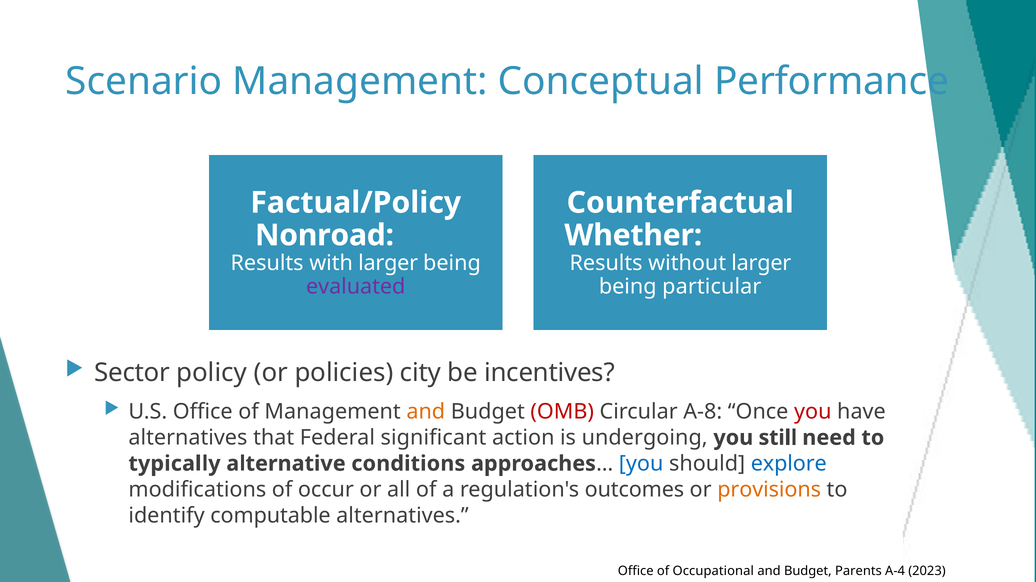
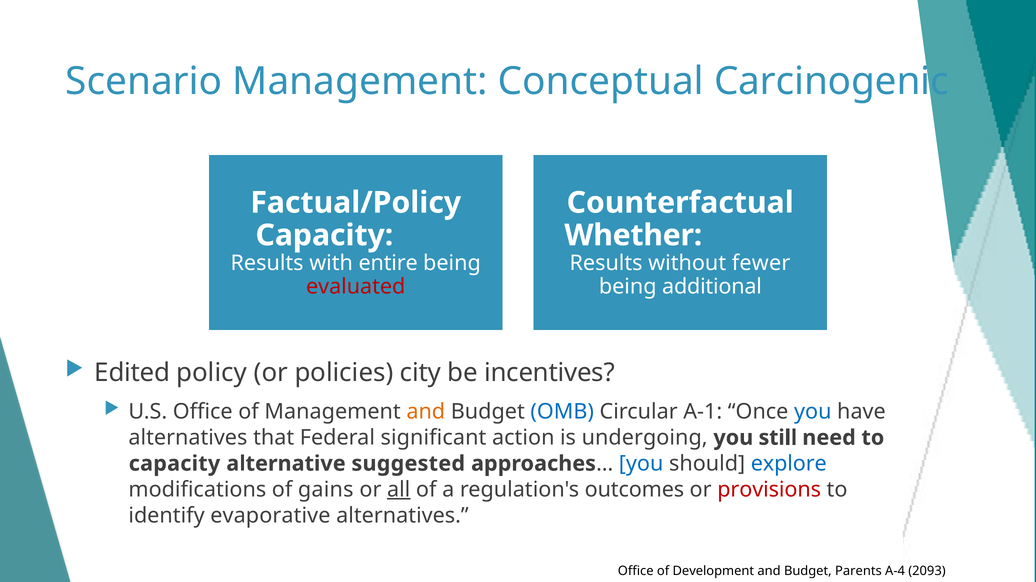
Performance: Performance -> Carcinogenic (831, 82)
Nonroad: Nonroad -> Capacity (324, 236)
larger: larger -> entire (388, 264)
larger: larger -> fewer (761, 264)
evaluated colour: purple -> red (356, 287)
particular: particular -> additional (712, 287)
Sector: Sector -> Edited (132, 373)
OMB colour: red -> blue (562, 412)
A-8: A-8 -> A-1 (703, 412)
you colour: red -> blue (813, 412)
typically: typically -> capacity (174, 464)
conditions: conditions -> suggested (408, 464)
occur: occur -> gains (326, 490)
all underline: none -> present (399, 490)
provisions colour: orange -> red (769, 490)
computable: computable -> evaporative (270, 516)
Occupational: Occupational -> Development (713, 572)
2023: 2023 -> 2093 (927, 572)
